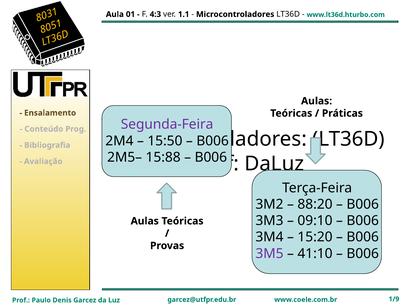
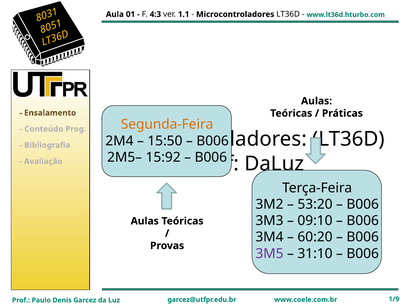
Segunda-Feira colour: purple -> orange (167, 125)
15:88: 15:88 -> 15:92 (163, 157)
88:20: 88:20 -> 53:20 (315, 204)
15:20: 15:20 -> 60:20 (315, 237)
41:10: 41:10 -> 31:10 (315, 254)
